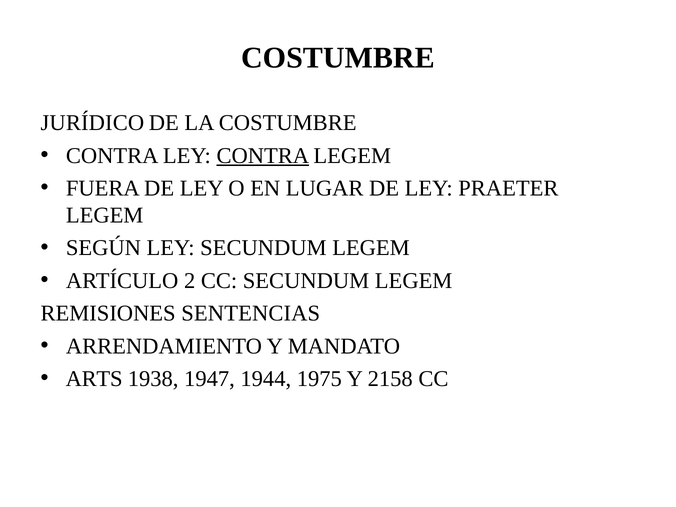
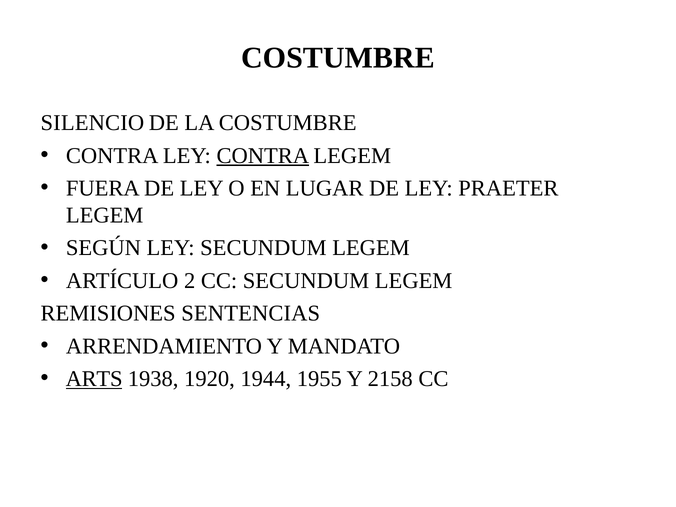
JURÍDICO: JURÍDICO -> SILENCIO (92, 123)
ARTS underline: none -> present (94, 379)
1947: 1947 -> 1920 (209, 379)
1975: 1975 -> 1955 (319, 379)
